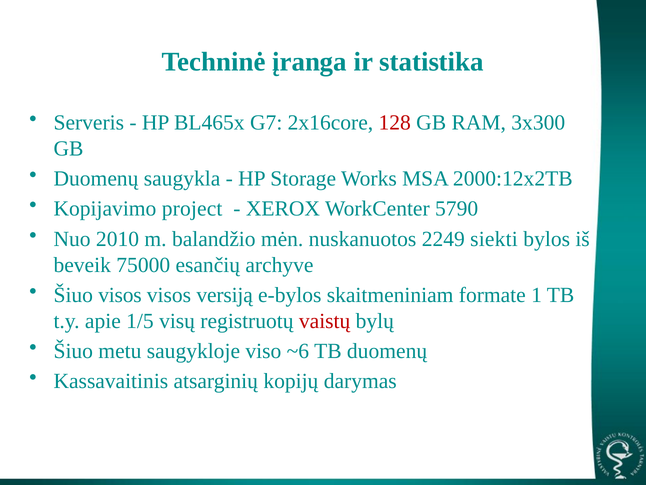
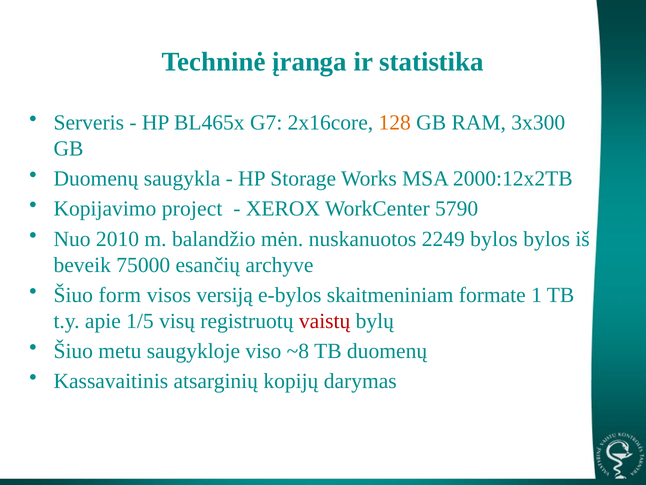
128 colour: red -> orange (395, 123)
2249 siekti: siekti -> bylos (494, 239)
Šiuo visos: visos -> form (120, 295)
~6: ~6 -> ~8 (298, 351)
